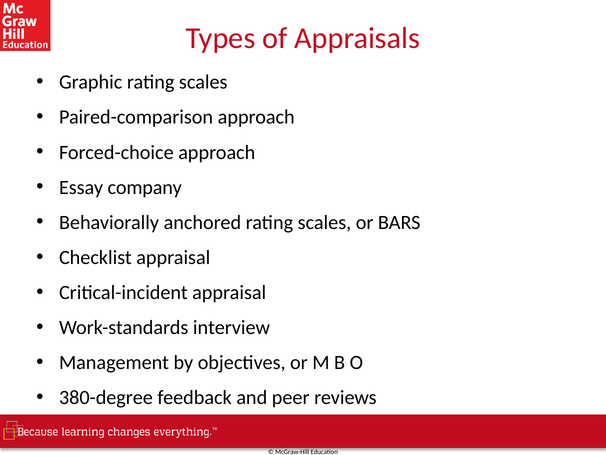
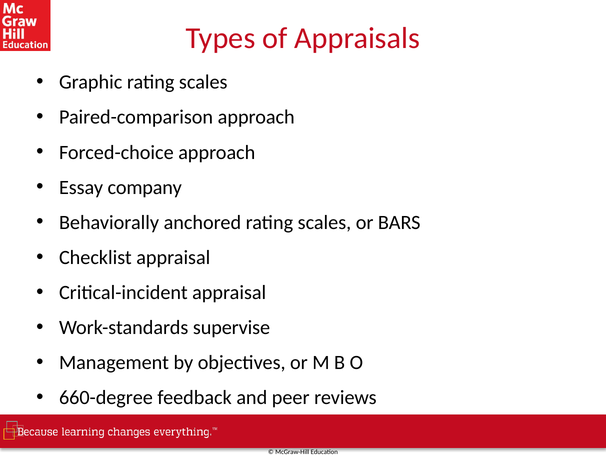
interview: interview -> supervise (232, 327)
380-degree: 380-degree -> 660-degree (106, 397)
